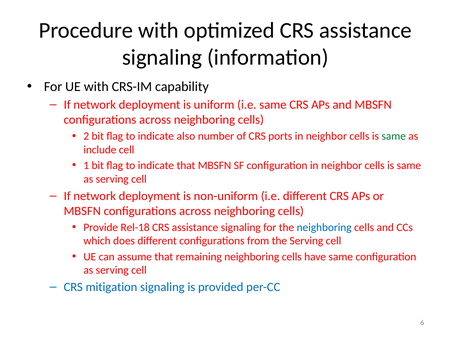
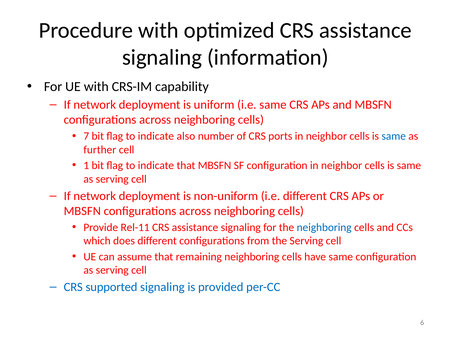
2: 2 -> 7 (86, 136)
same colour: green -> blue (394, 136)
include: include -> further (100, 150)
Rel-18: Rel-18 -> Rel-11 (135, 228)
mitigation: mitigation -> supported (111, 287)
